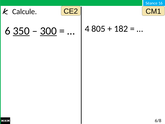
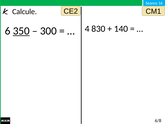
805: 805 -> 830 (98, 29)
182: 182 -> 140 (121, 29)
300 underline: present -> none (48, 31)
